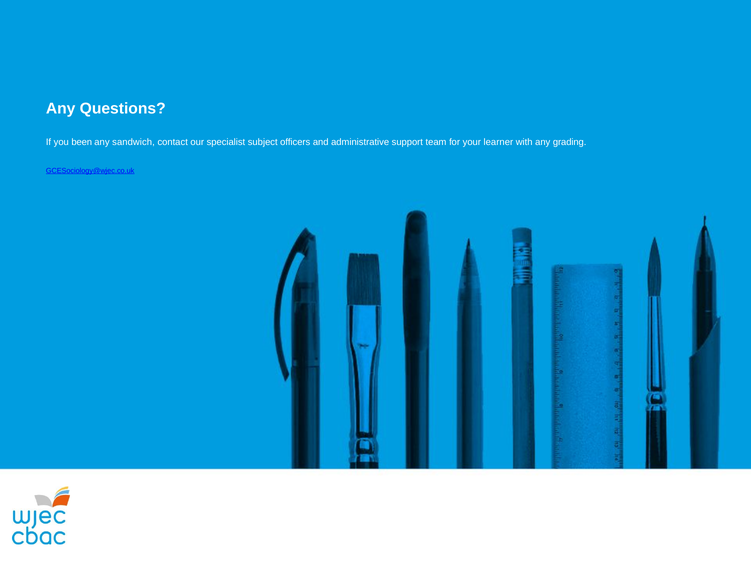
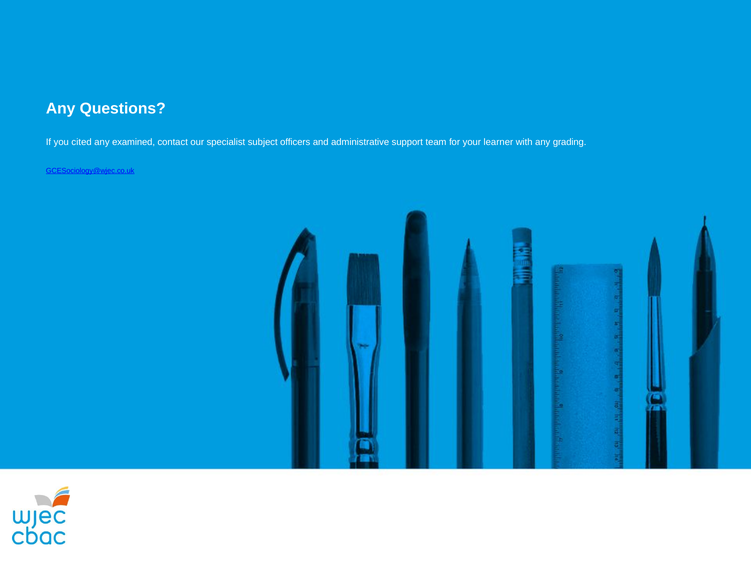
been: been -> cited (82, 142)
sandwich: sandwich -> examined (134, 142)
